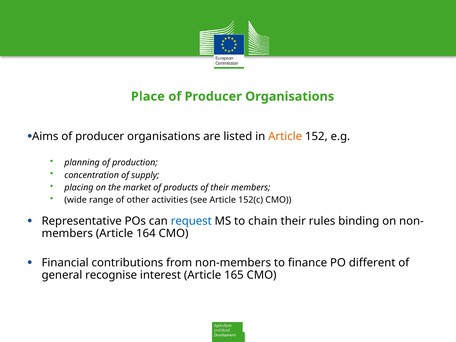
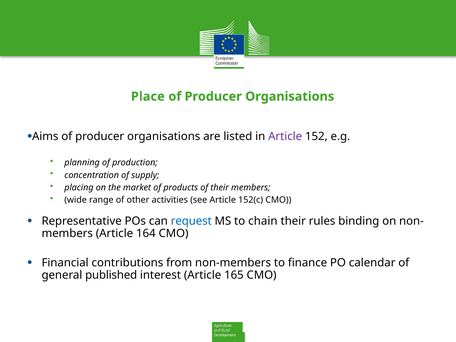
Article colour: orange -> purple (285, 137)
different: different -> calendar (372, 263)
recognise: recognise -> published (111, 275)
